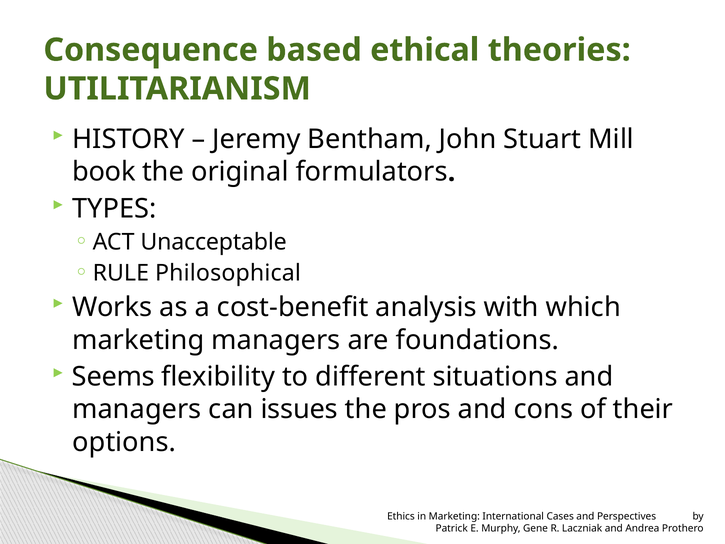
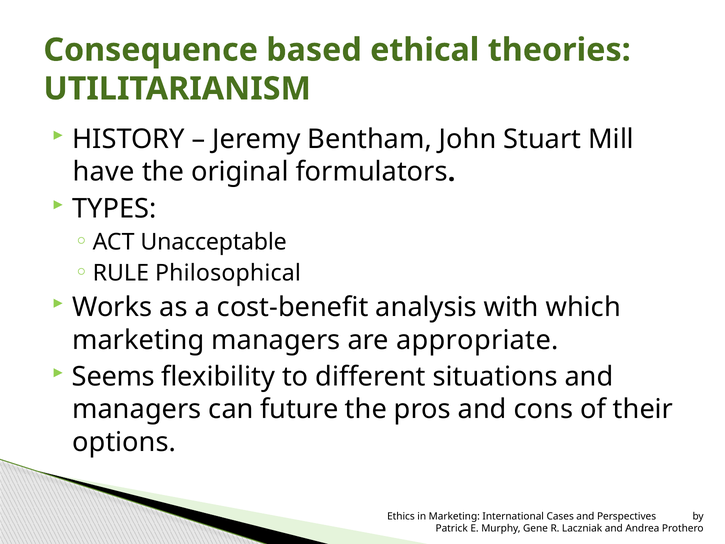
book: book -> have (104, 172)
foundations: foundations -> appropriate (477, 340)
issues: issues -> future (299, 409)
